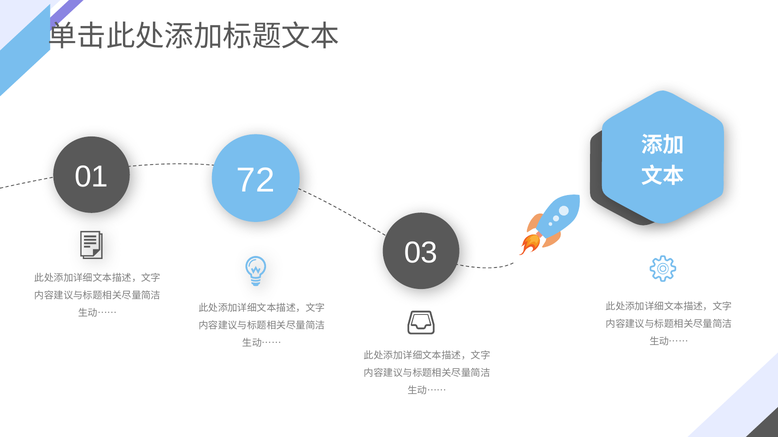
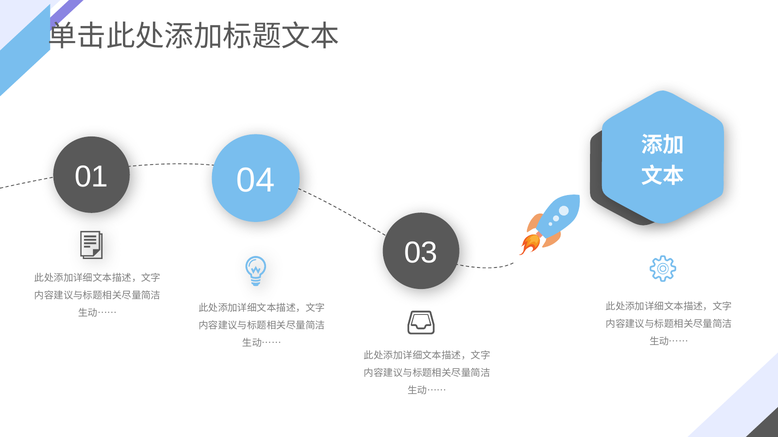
72: 72 -> 04 (256, 181)
